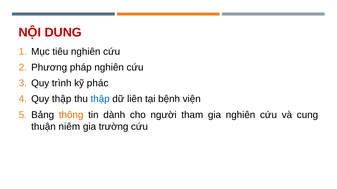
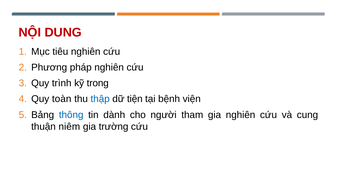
phác: phác -> trong (98, 83)
Quy thập: thập -> toàn (62, 99)
liên: liên -> tiện (135, 99)
thông colour: orange -> blue (71, 115)
